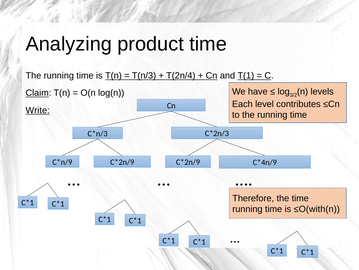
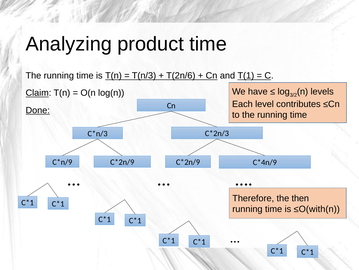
T(2n/4: T(2n/4 -> T(2n/6 (181, 75)
Write: Write -> Done (38, 110)
the time: time -> then (300, 198)
